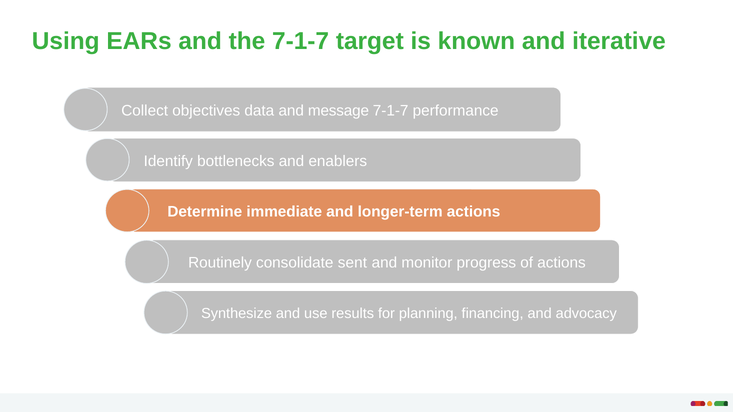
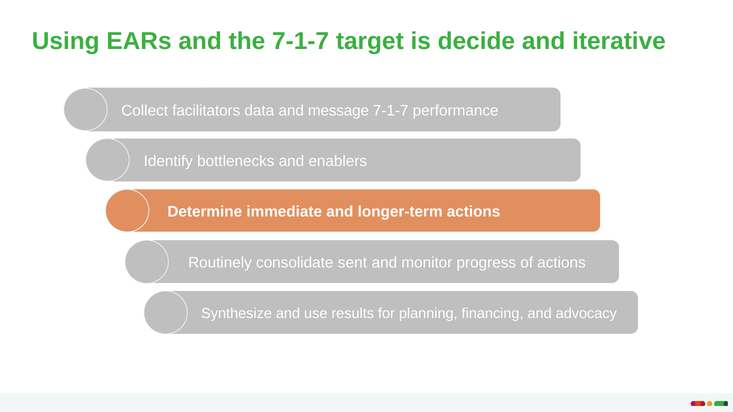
known: known -> decide (476, 41)
objectives: objectives -> facilitators (206, 111)
